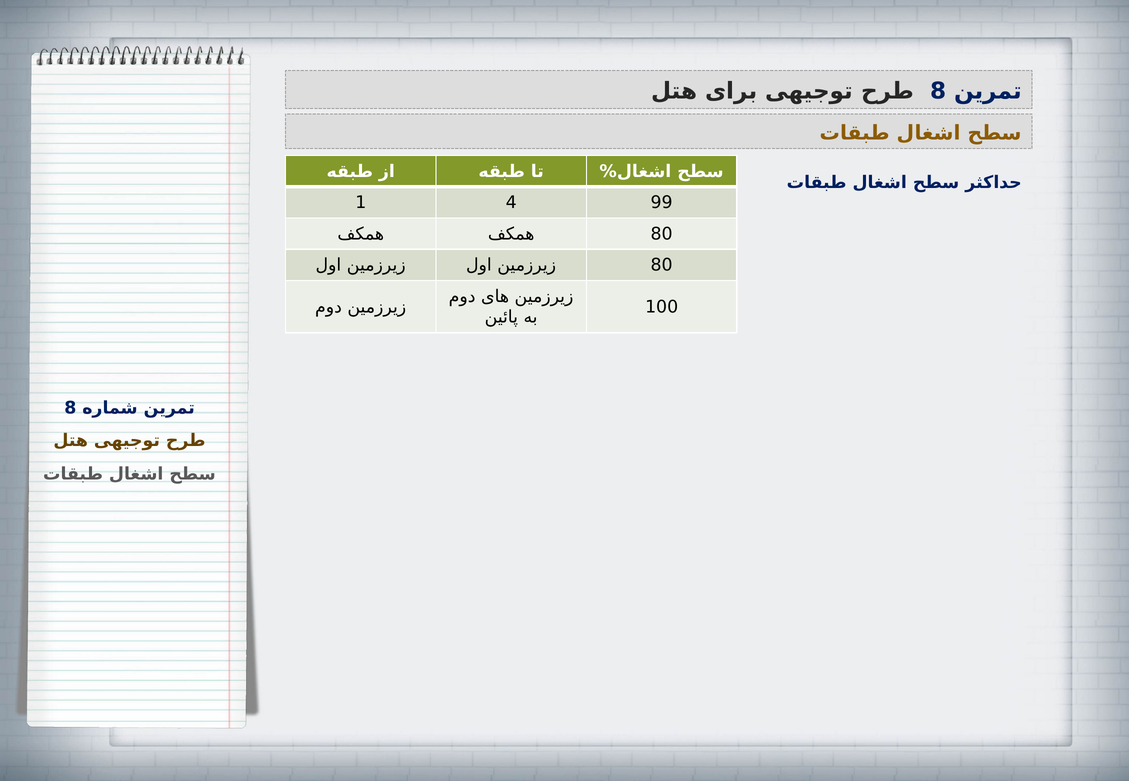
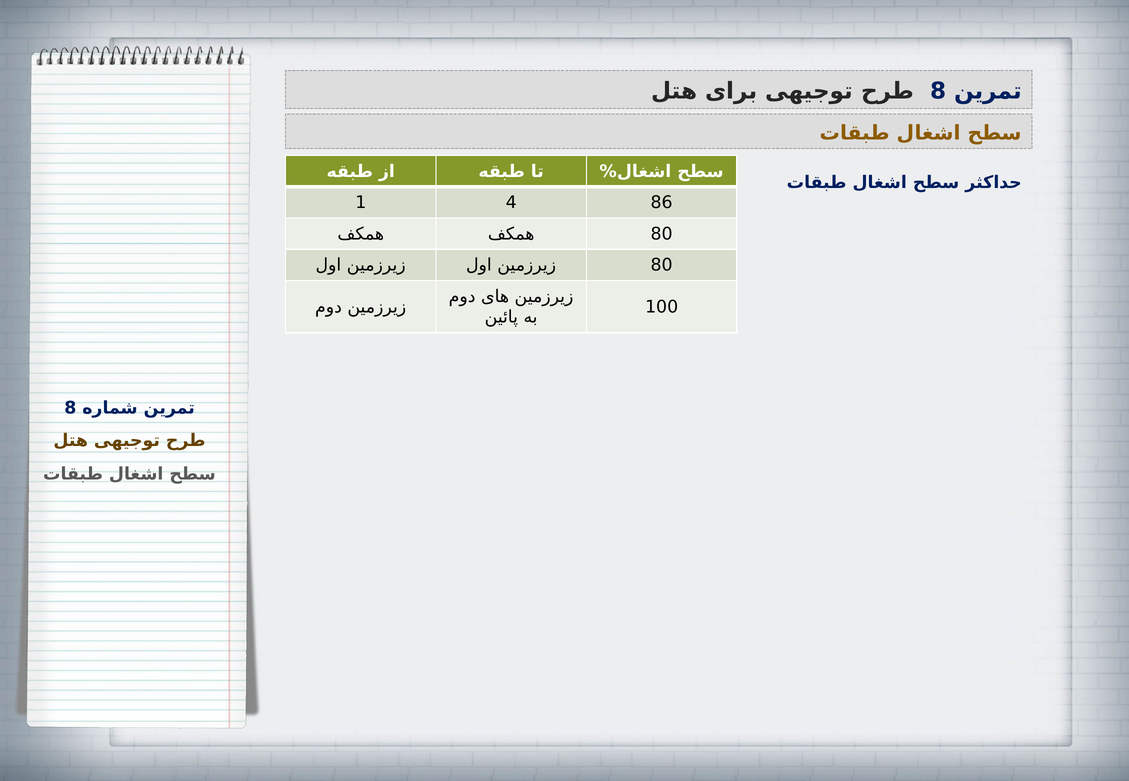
99: 99 -> 86 (662, 203)
